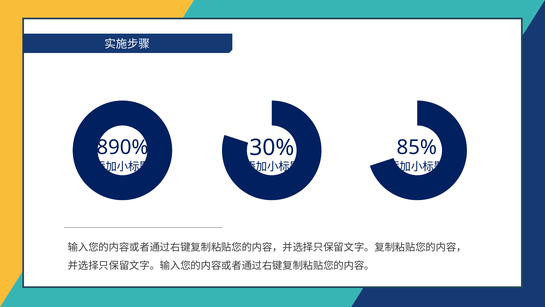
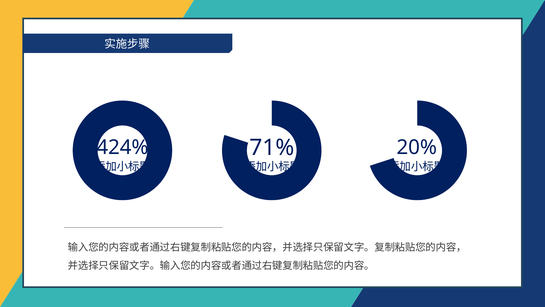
30%: 30% -> 71% (272, 147)
890%: 890% -> 424% (122, 147)
85%: 85% -> 20% (417, 147)
